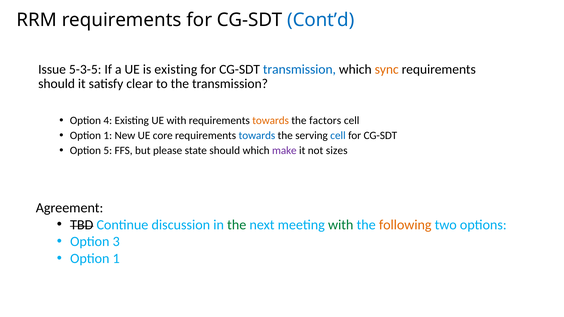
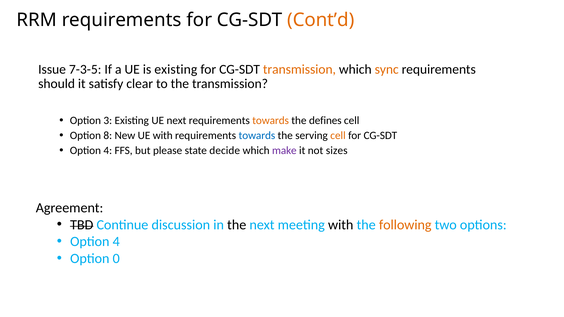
Cont’d colour: blue -> orange (321, 20)
5-3-5: 5-3-5 -> 7-3-5 (85, 69)
transmission colour: blue -> orange (299, 69)
4: 4 -> 3 (108, 121)
UE with: with -> next (176, 121)
factors: factors -> defines (325, 121)
1: 1 -> 8 (108, 136)
UE core: core -> with (163, 136)
cell colour: blue -> orange (338, 136)
5: 5 -> 4 (108, 151)
state should: should -> decide (225, 151)
the colour: green -> black (237, 225)
with colour: green -> black (341, 225)
3: 3 -> 4 (116, 242)
1: 1 -> 0 (116, 259)
